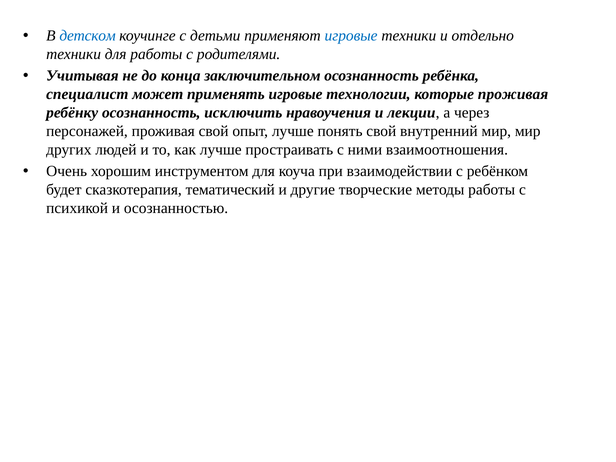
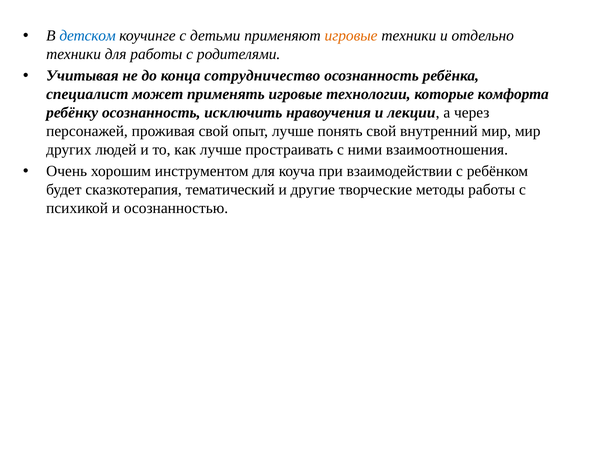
игровые colour: blue -> orange (351, 36)
заключительном: заключительном -> сотрудничество (262, 76)
которые проживая: проживая -> комфорта (513, 94)
